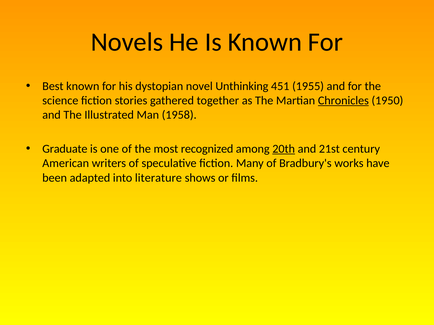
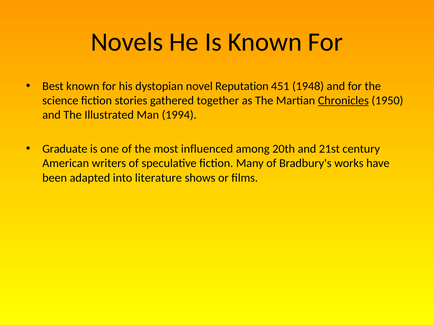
Unthinking: Unthinking -> Reputation (242, 86)
1955: 1955 -> 1948 (308, 86)
1958: 1958 -> 1994 (179, 115)
recognized: recognized -> influenced (207, 149)
20th underline: present -> none (284, 149)
